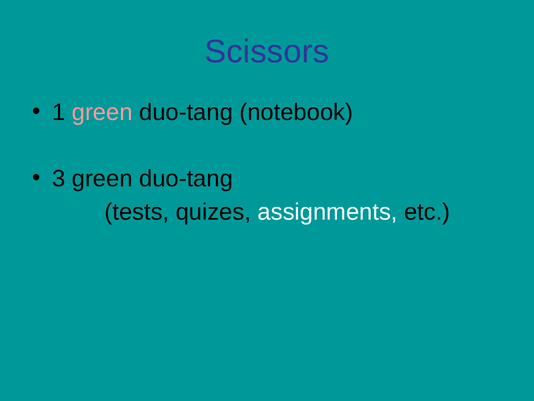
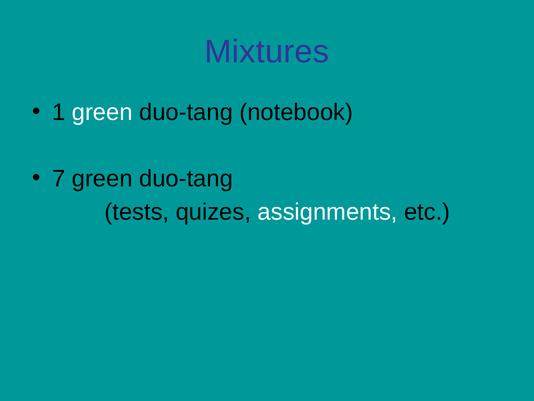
Scissors: Scissors -> Mixtures (267, 52)
green colour: pink -> white (102, 112)
3: 3 -> 7 (59, 178)
